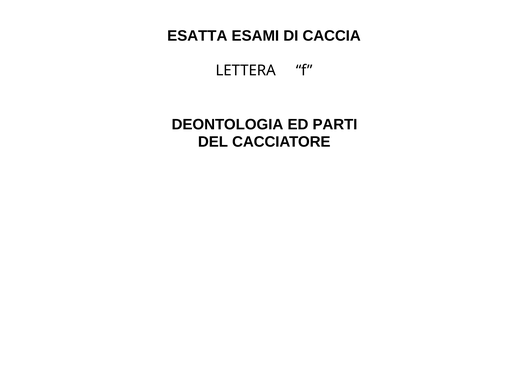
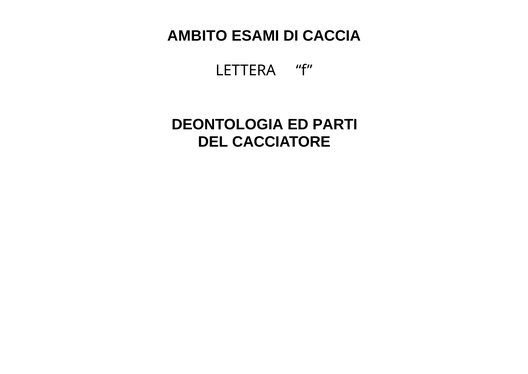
ESATTA: ESATTA -> AMBITO (197, 36)
